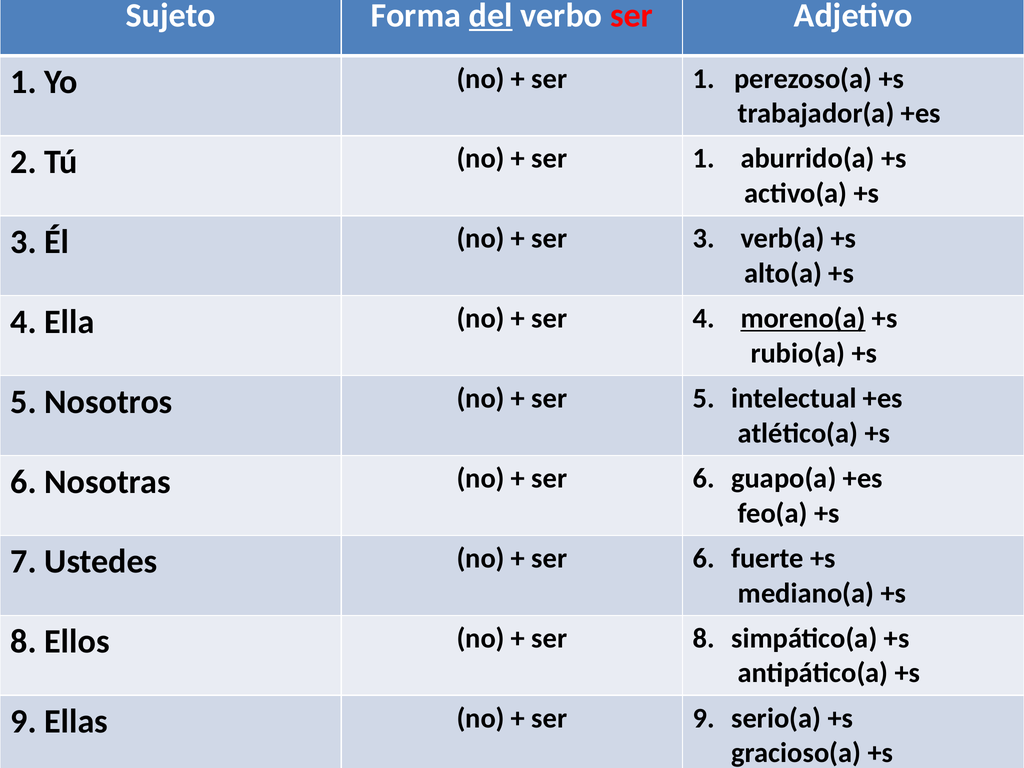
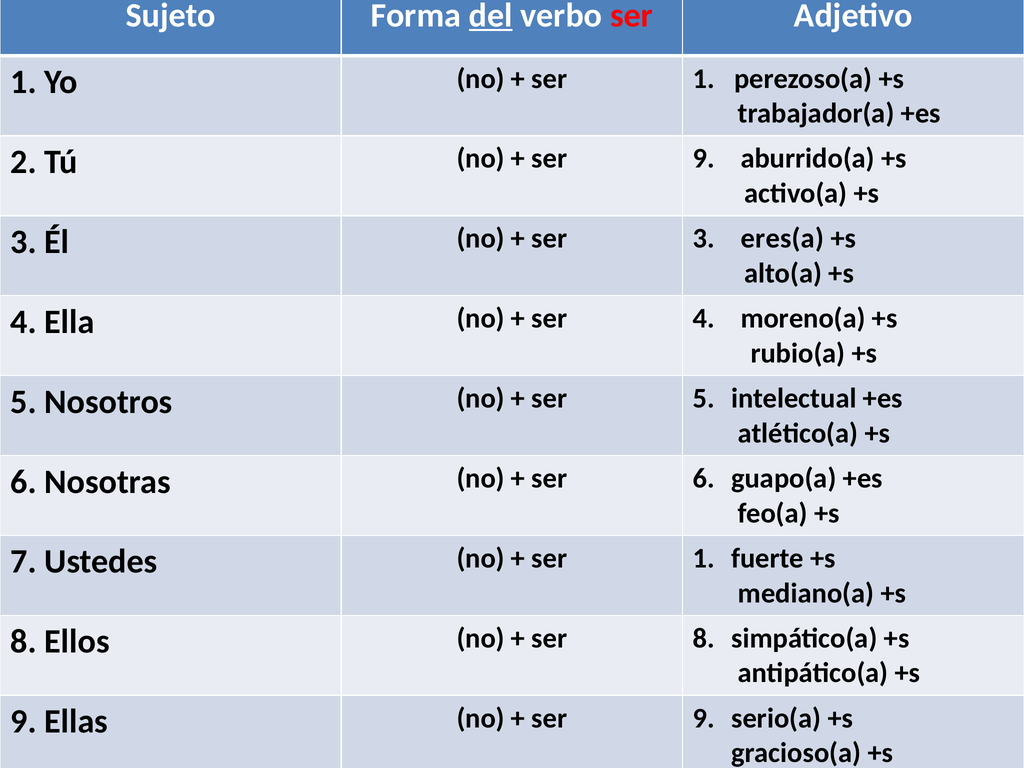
1: 1 -> 9 (704, 159)
verb(a: verb(a -> eres(a (782, 239)
moreno(a underline: present -> none (803, 318)
6: 6 -> 1 (704, 558)
